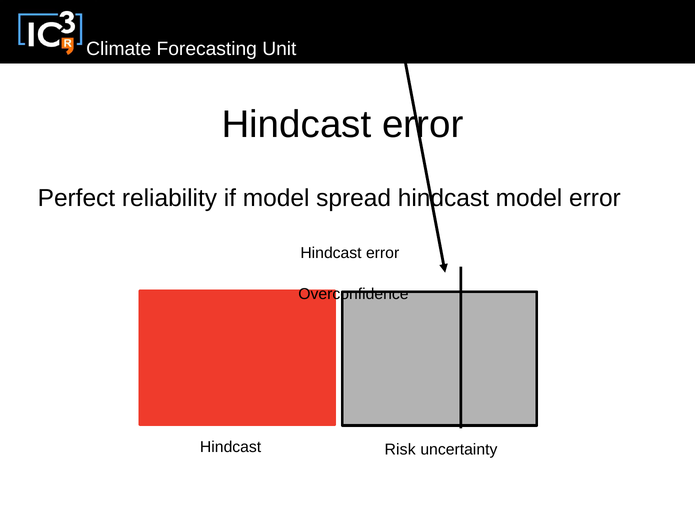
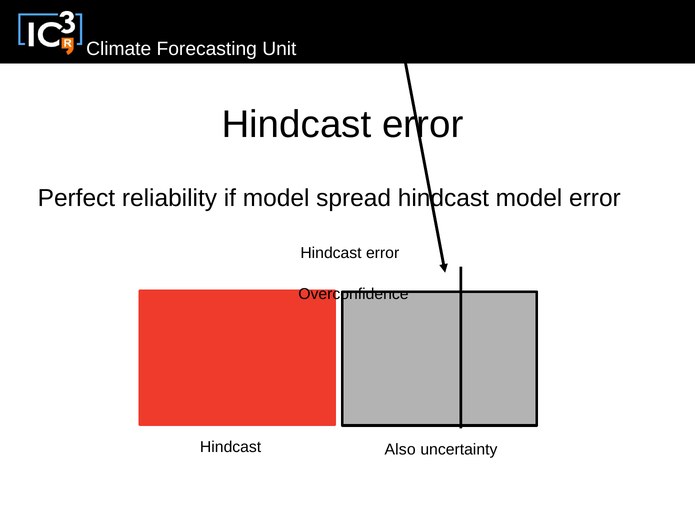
Risk: Risk -> Also (400, 449)
